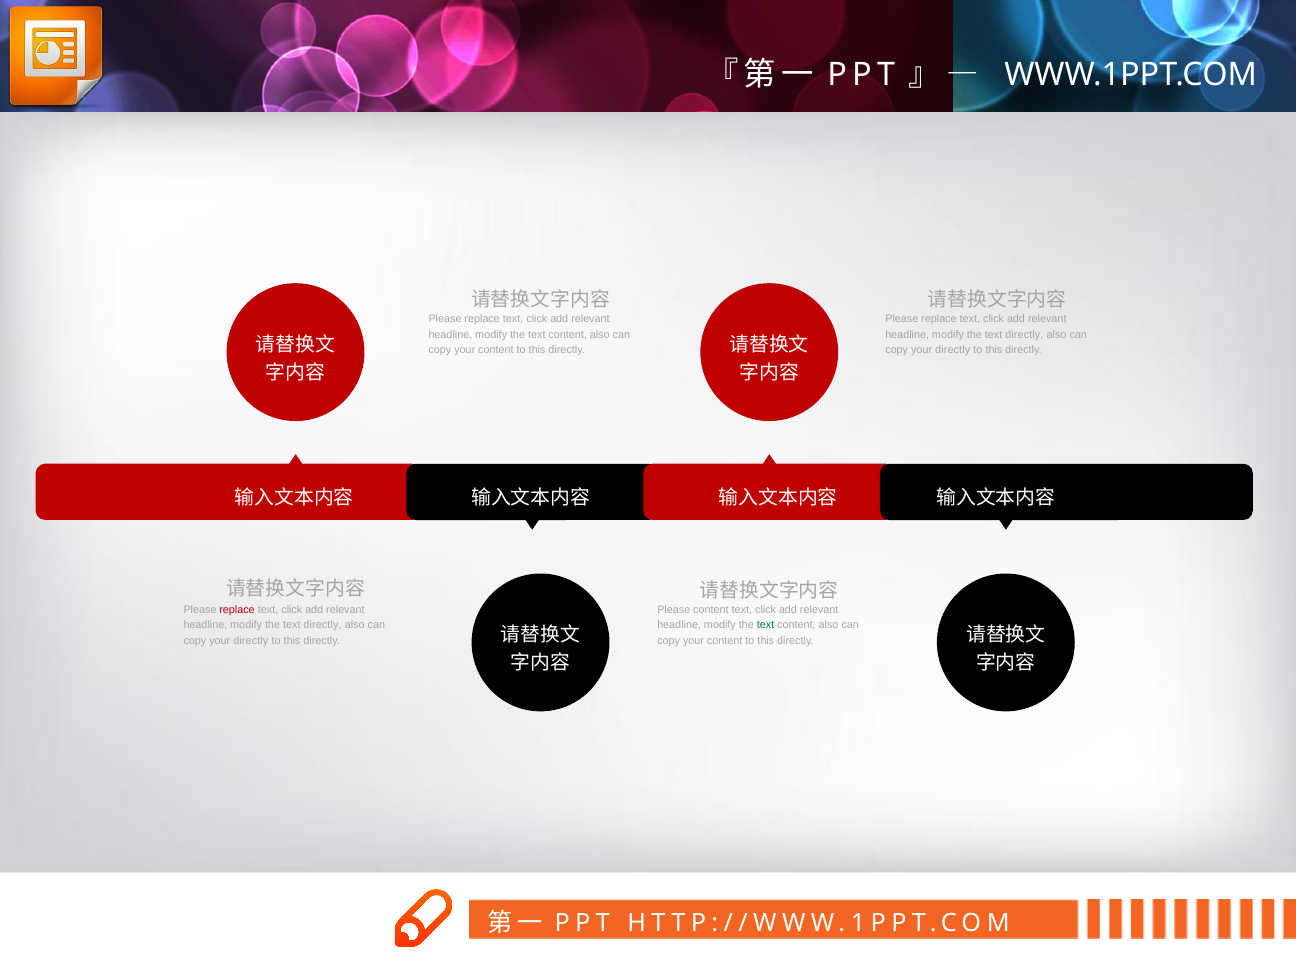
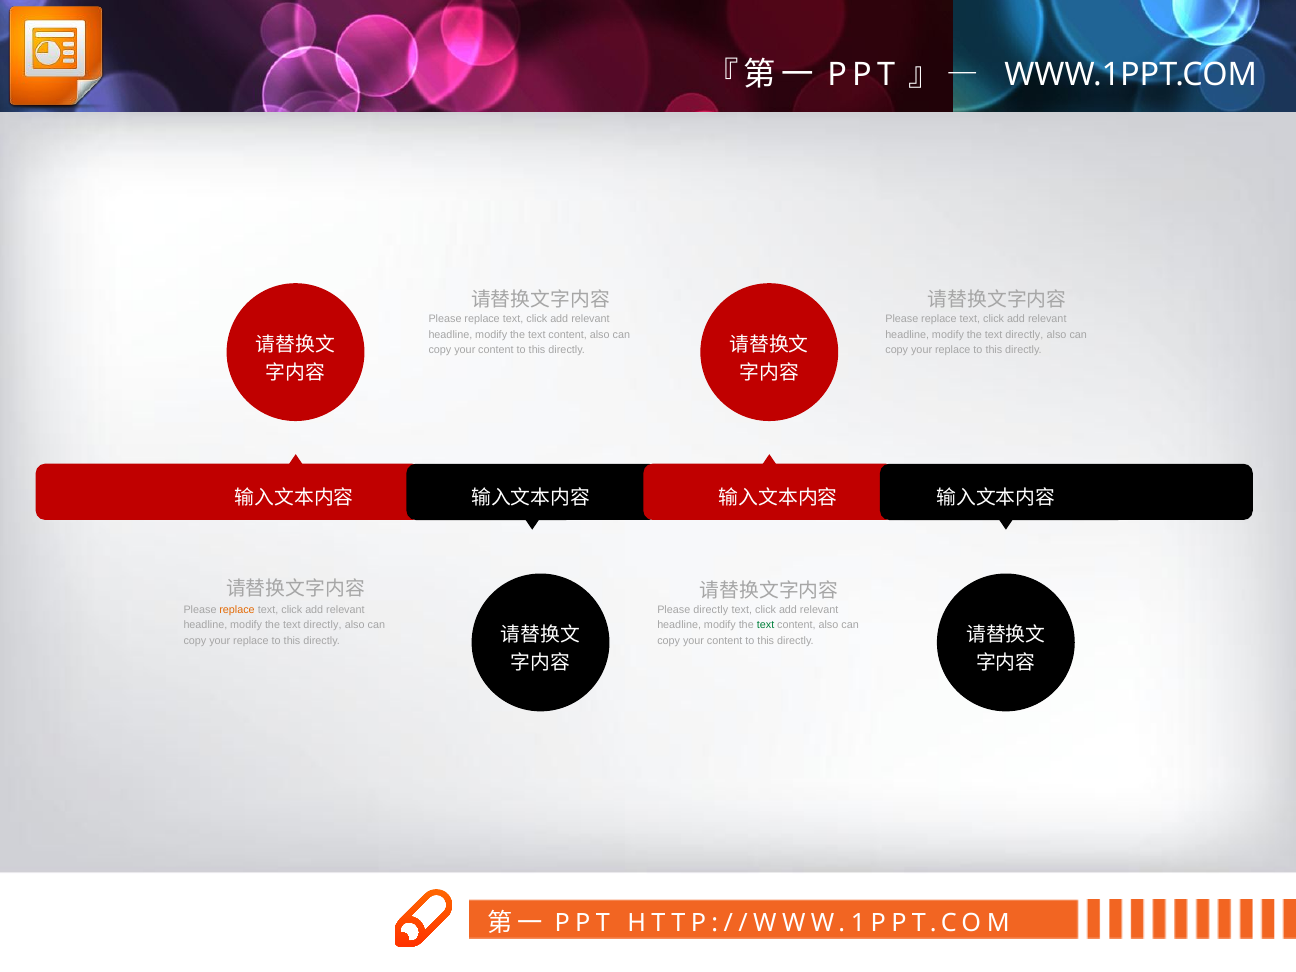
directly: directly -> replace (953, 350)
replace colour: red -> orange (237, 610)
Please content: content -> directly (711, 610)
directly: directly -> replace (251, 641)
